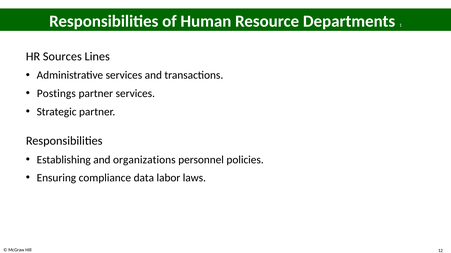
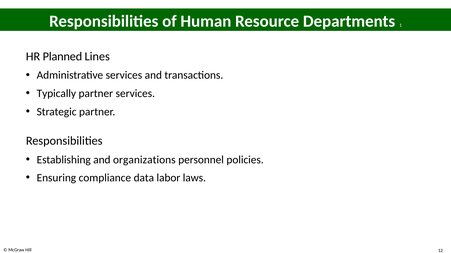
Sources: Sources -> Planned (62, 57)
Postings: Postings -> Typically (56, 94)
